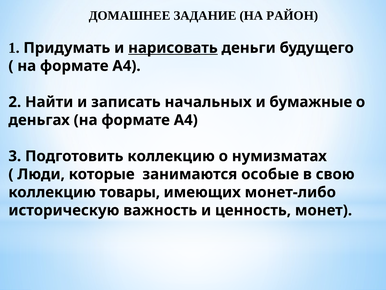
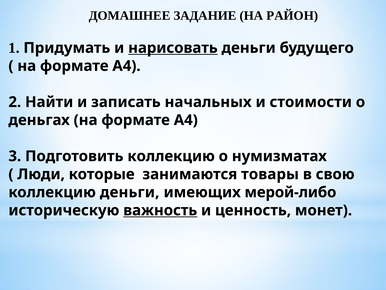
бумажные: бумажные -> стоимости (311, 102)
особые: особые -> товары (270, 174)
коллекцию товары: товары -> деньги (130, 192)
монет-либо: монет-либо -> мерой-либо (290, 192)
важность underline: none -> present (160, 210)
